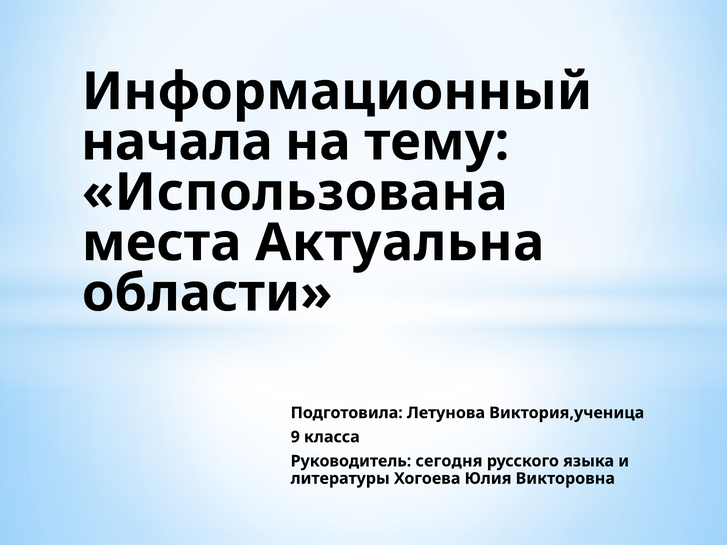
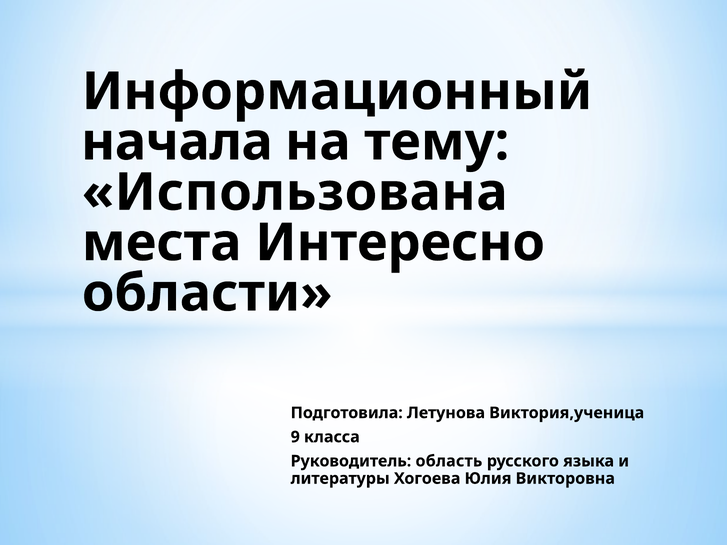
Актуальна: Актуальна -> Интересно (400, 243)
сегодня: сегодня -> область (449, 461)
